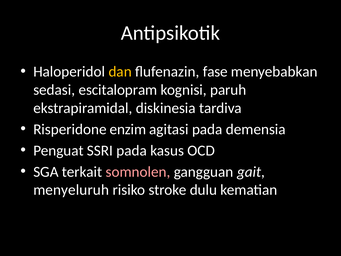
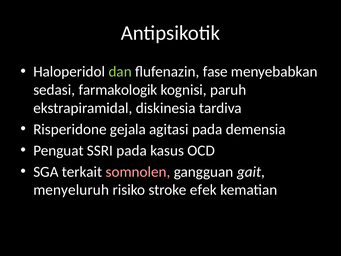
dan colour: yellow -> light green (120, 72)
escitalopram: escitalopram -> farmakologik (118, 90)
enzim: enzim -> gejala (128, 129)
dulu: dulu -> efek (203, 190)
